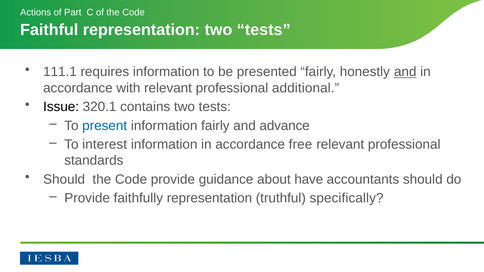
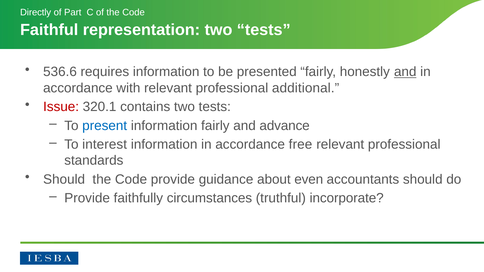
Actions: Actions -> Directly (36, 12)
111.1: 111.1 -> 536.6 (60, 72)
Issue colour: black -> red (61, 107)
have: have -> even (309, 180)
faithfully representation: representation -> circumstances (209, 198)
specifically: specifically -> incorporate (347, 198)
